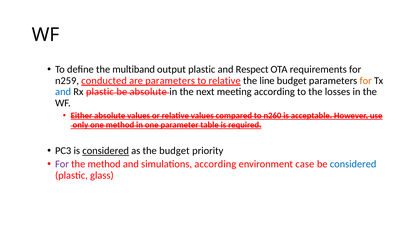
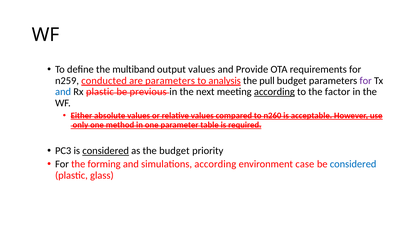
output plastic: plastic -> values (202, 69)
Respect: Respect -> Provide (252, 69)
to relative: relative -> analysis (225, 81)
line: line -> pull (267, 81)
for colour: orange -> purple (366, 81)
be absolute: absolute -> previous (148, 92)
according underline: none -> present (274, 92)
losses: losses -> factor (338, 92)
For colour: purple -> black (62, 164)
the method: method -> forming (104, 164)
